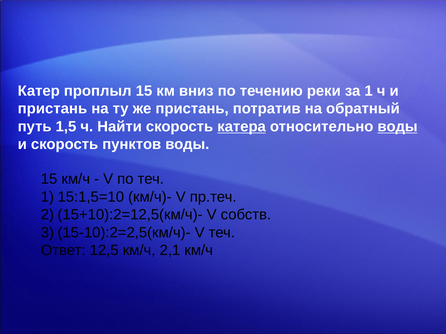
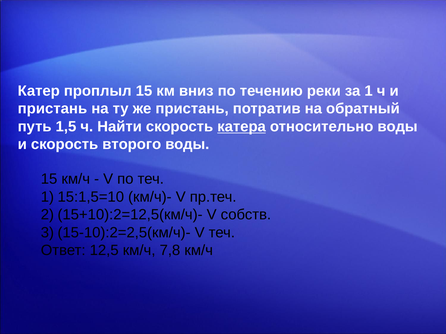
воды underline: present -> none (398, 127)
пунктов: пунктов -> второго (132, 145)
2,1: 2,1 -> 7,8 (170, 251)
